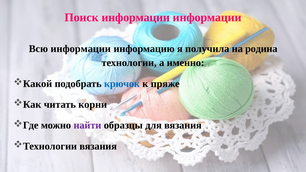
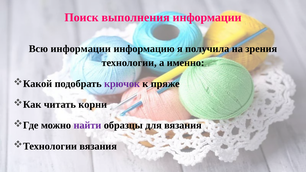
Поиск информации: информации -> выполнения (136, 17)
родина: родина -> зрения (261, 49)
крючок colour: blue -> purple (122, 84)
